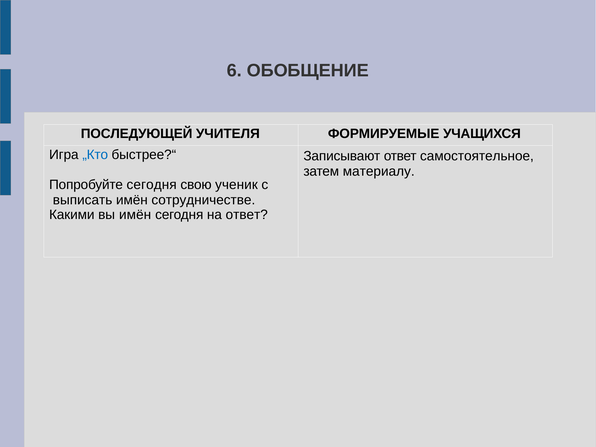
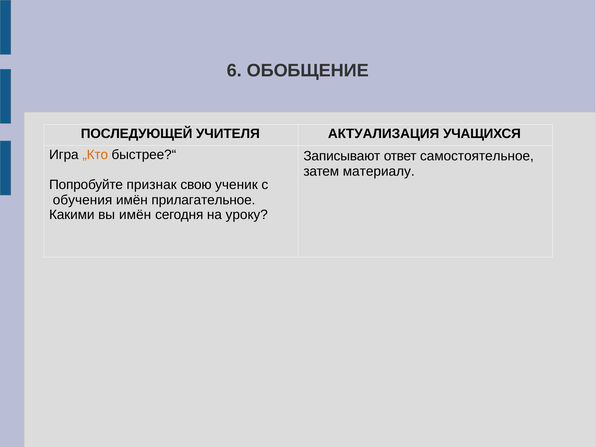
ФОРМИРУЕМЫЕ: ФОРМИРУЕМЫЕ -> АКТУАЛИЗАЦИЯ (384, 134)
„Кто colour: blue -> orange (95, 155)
Попробуйте сегодня: сегодня -> признак (152, 185)
выписать: выписать -> обучения (83, 200)
сотрудничестве: сотрудничестве -> прилагательное (203, 200)
на ответ: ответ -> уроку (247, 215)
